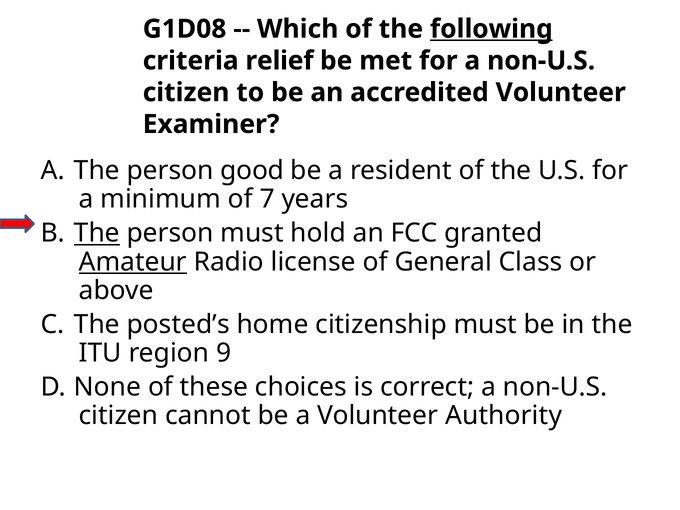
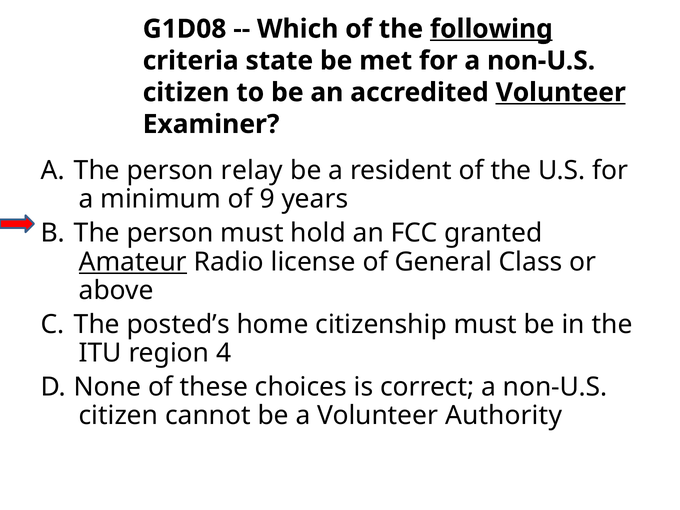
relief: relief -> state (279, 61)
Volunteer underline: none -> present (561, 92)
good: good -> relay (252, 171)
7: 7 -> 9 (267, 199)
The underline: present -> none (97, 233)
9: 9 -> 4 (224, 353)
